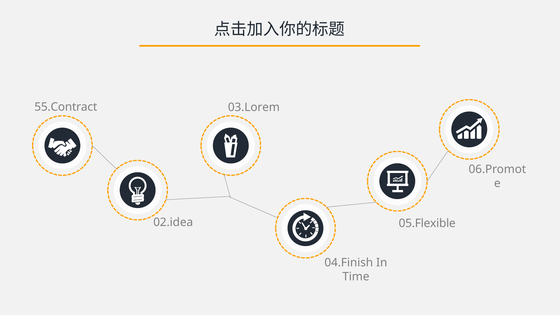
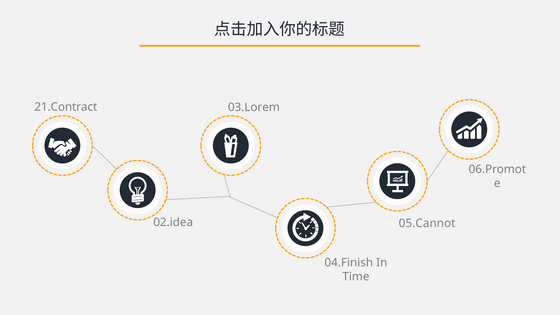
55.Contract: 55.Contract -> 21.Contract (66, 107)
05.Flexible: 05.Flexible -> 05.Cannot (427, 223)
